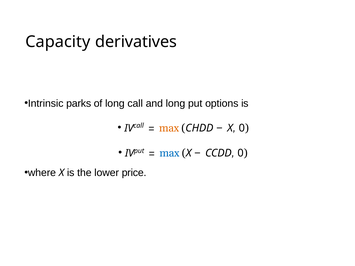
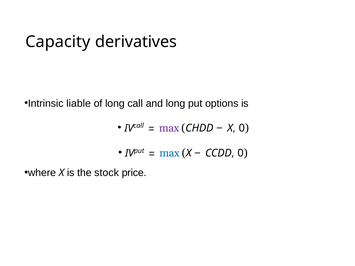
parks: parks -> liable (79, 104)
max colour: orange -> purple (169, 128)
lower: lower -> stock (107, 173)
